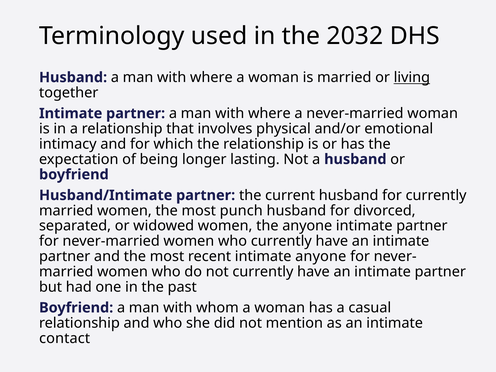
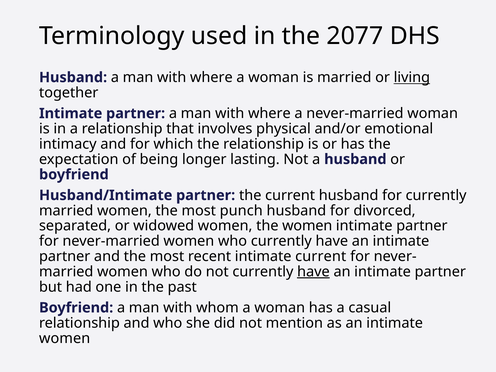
2032: 2032 -> 2077 (355, 36)
the anyone: anyone -> women (307, 226)
intimate anyone: anyone -> current (321, 256)
have underline: none -> present (313, 272)
contact: contact -> women (65, 338)
